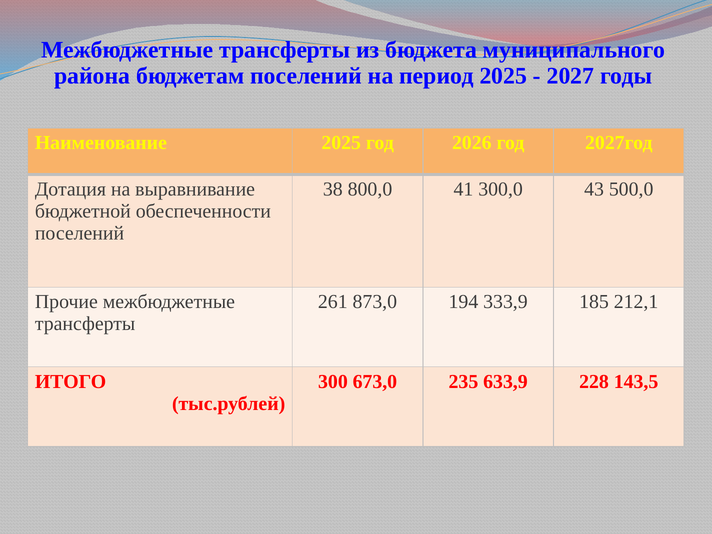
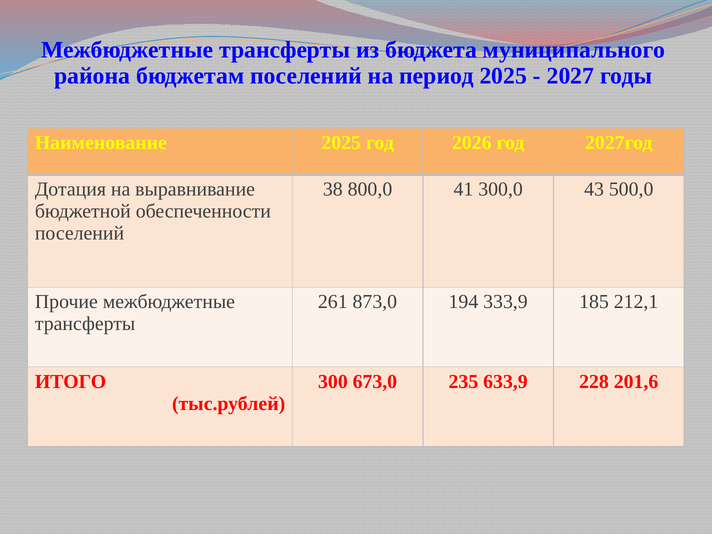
143,5: 143,5 -> 201,6 (636, 382)
